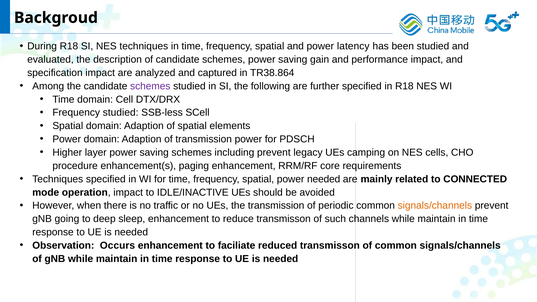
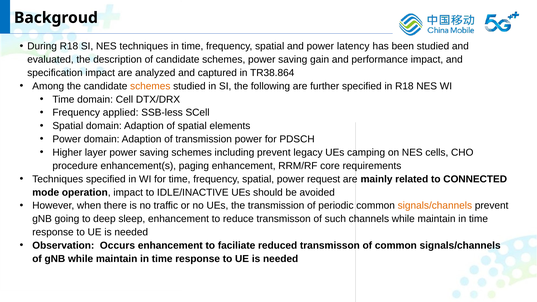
schemes colour: purple -> orange (150, 86)
Frequency studied: studied -> applied (121, 113)
power needed: needed -> request (324, 179)
